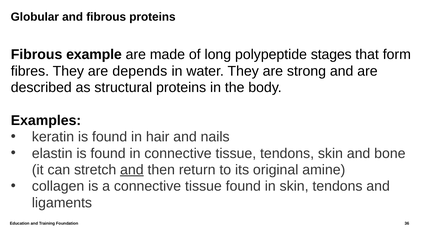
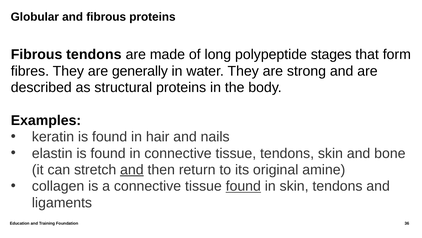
Fibrous example: example -> tendons (94, 54)
depends: depends -> generally (140, 71)
found underline: none -> present (243, 186)
